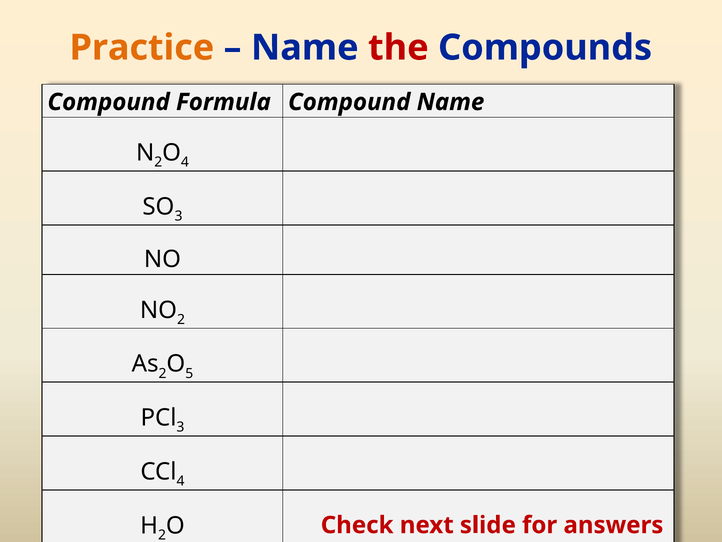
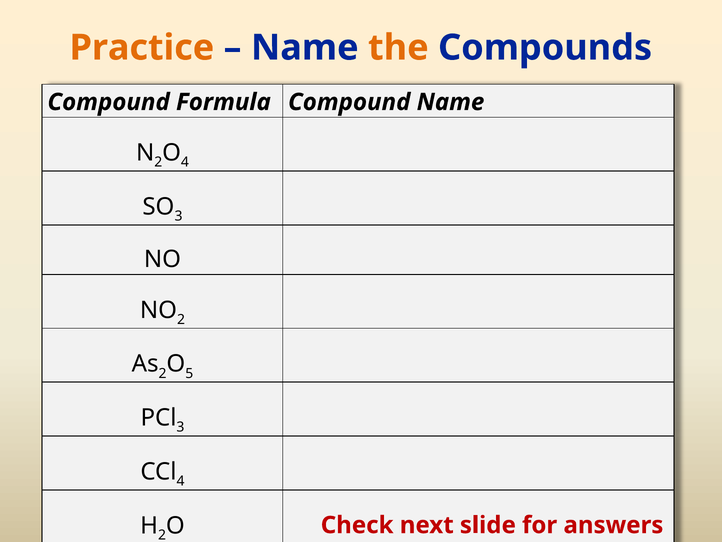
the colour: red -> orange (398, 48)
